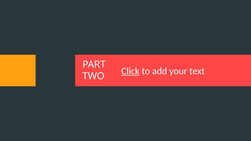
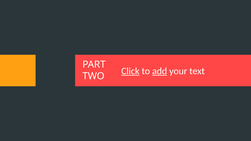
add underline: none -> present (160, 71)
